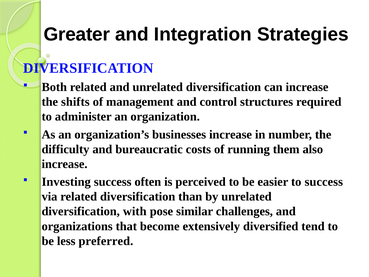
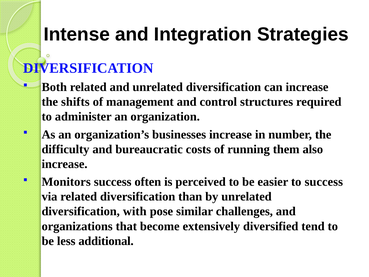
Greater: Greater -> Intense (77, 34)
Investing: Investing -> Monitors (66, 182)
preferred: preferred -> additional (106, 241)
